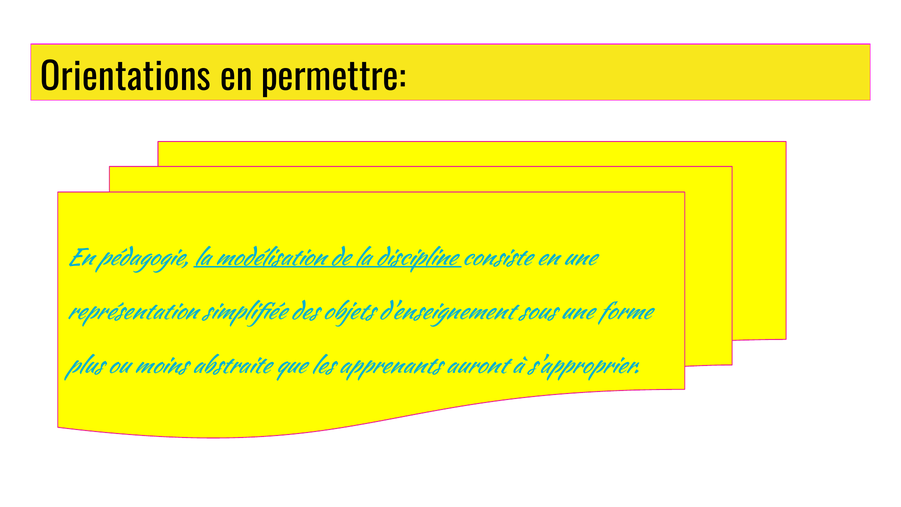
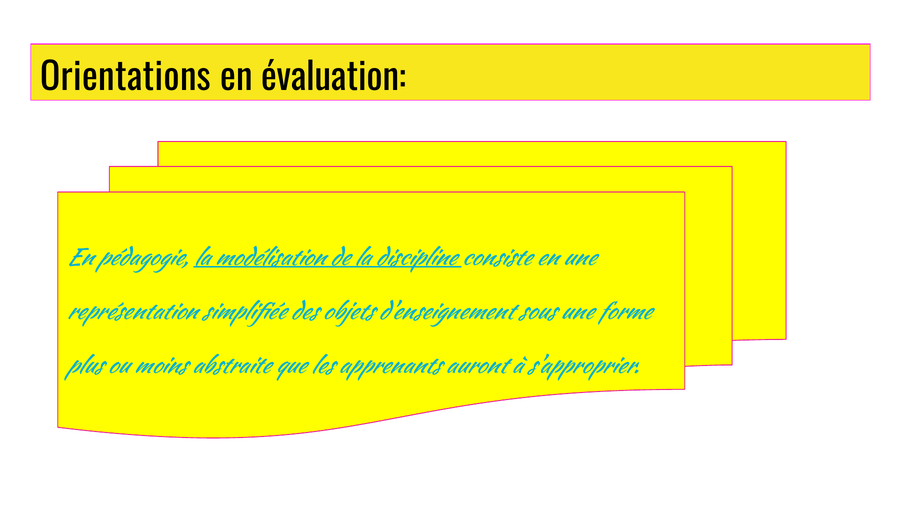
permettre: permettre -> évaluation (334, 78)
